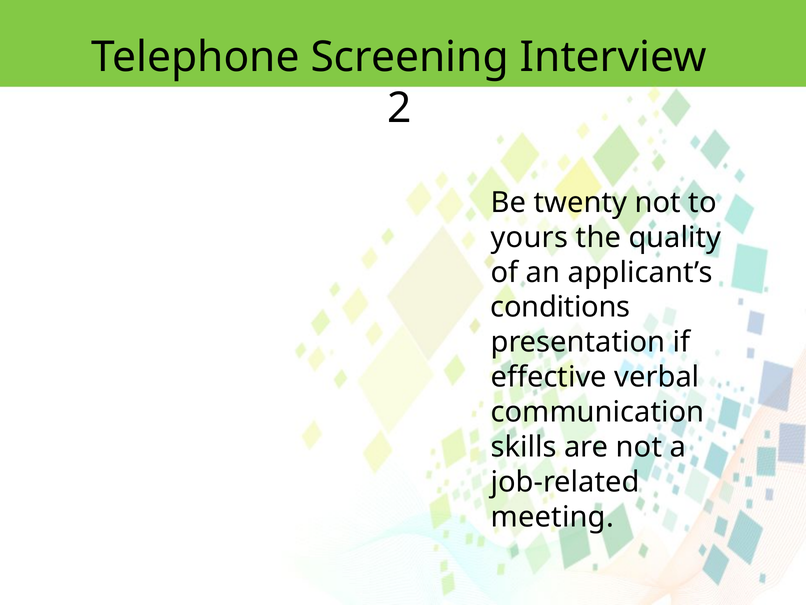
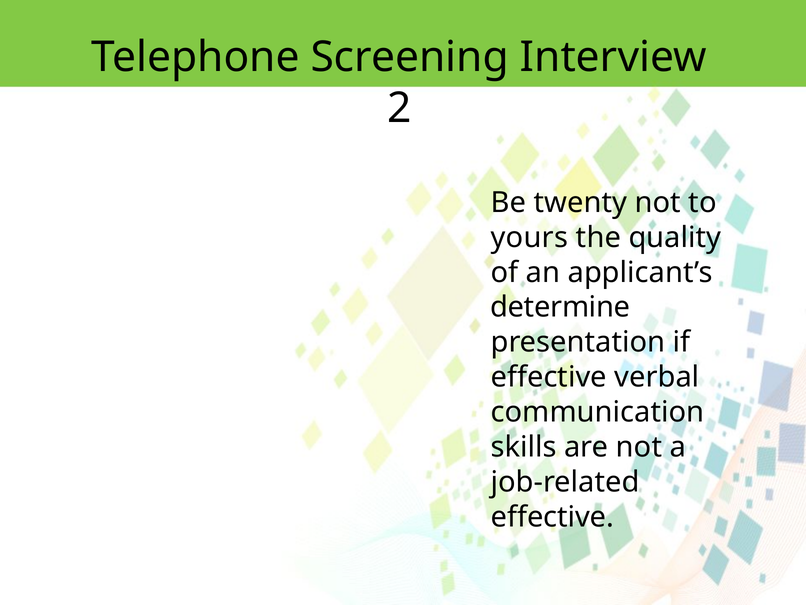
conditions: conditions -> determine (560, 307)
meeting: meeting -> effective (552, 517)
